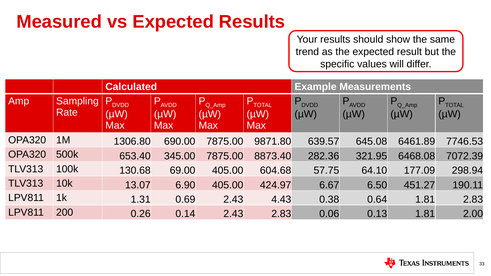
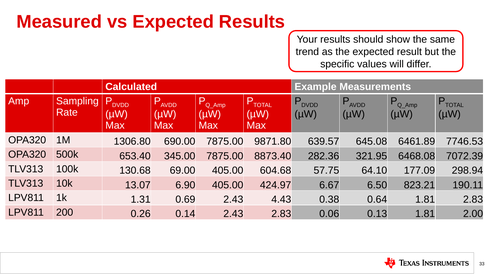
451.27: 451.27 -> 823.21 (419, 185)
